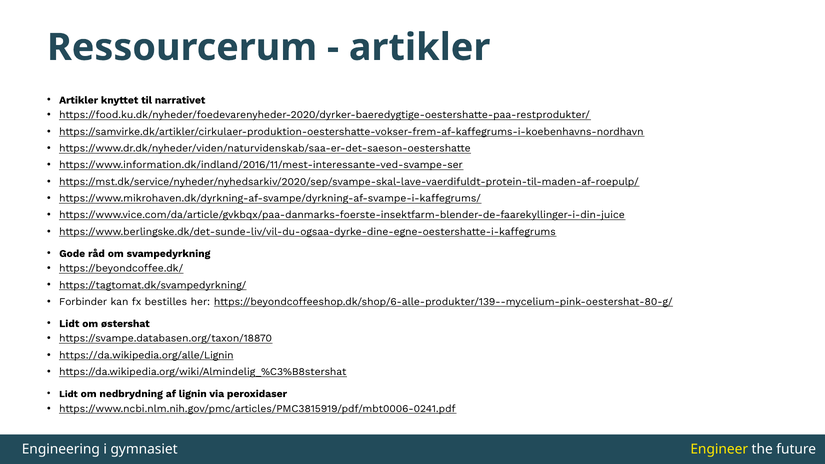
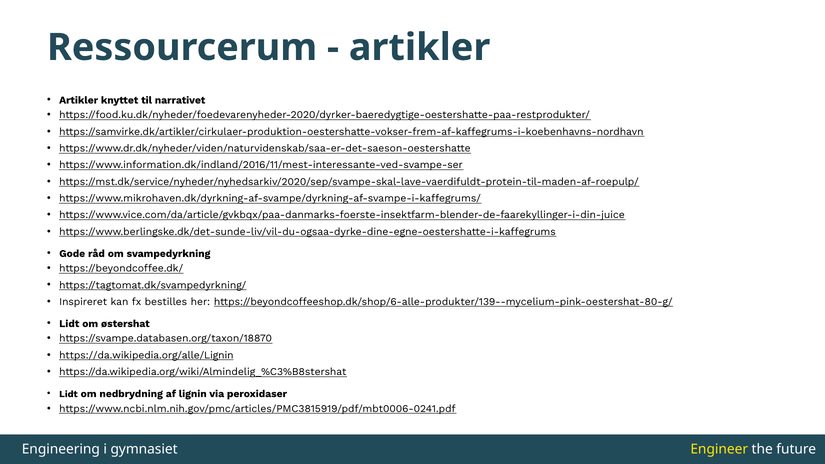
Forbinder: Forbinder -> Inspireret (83, 302)
